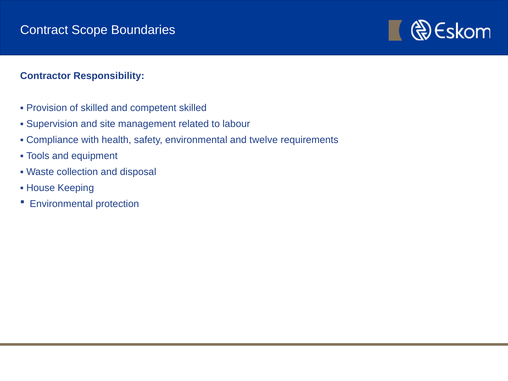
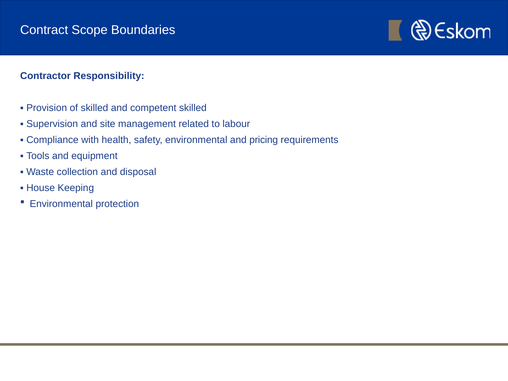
twelve: twelve -> pricing (264, 140)
